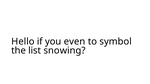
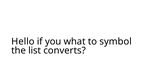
even: even -> what (75, 42)
snowing: snowing -> converts (65, 51)
